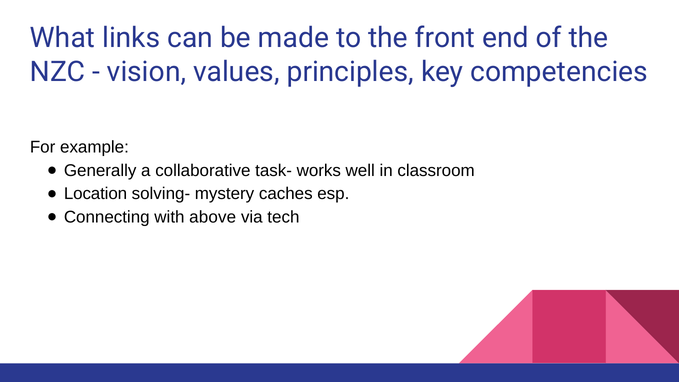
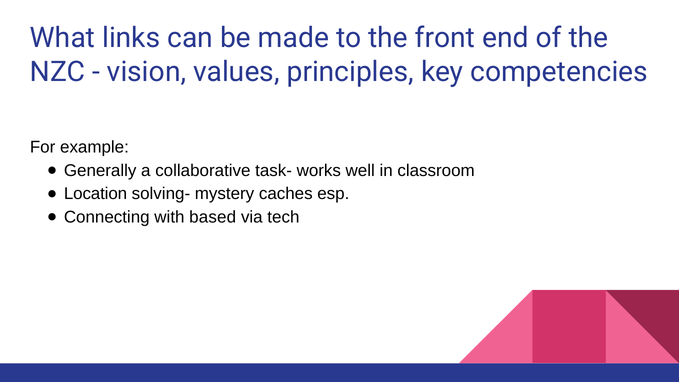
above: above -> based (213, 217)
